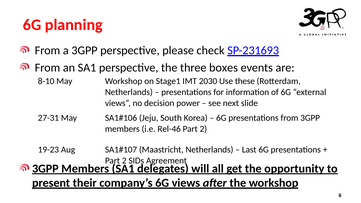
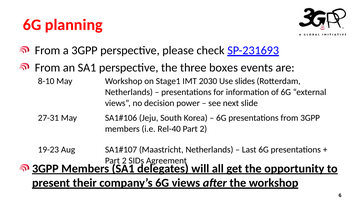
these: these -> slides (245, 81)
Rel-46: Rel-46 -> Rel-40 (169, 129)
